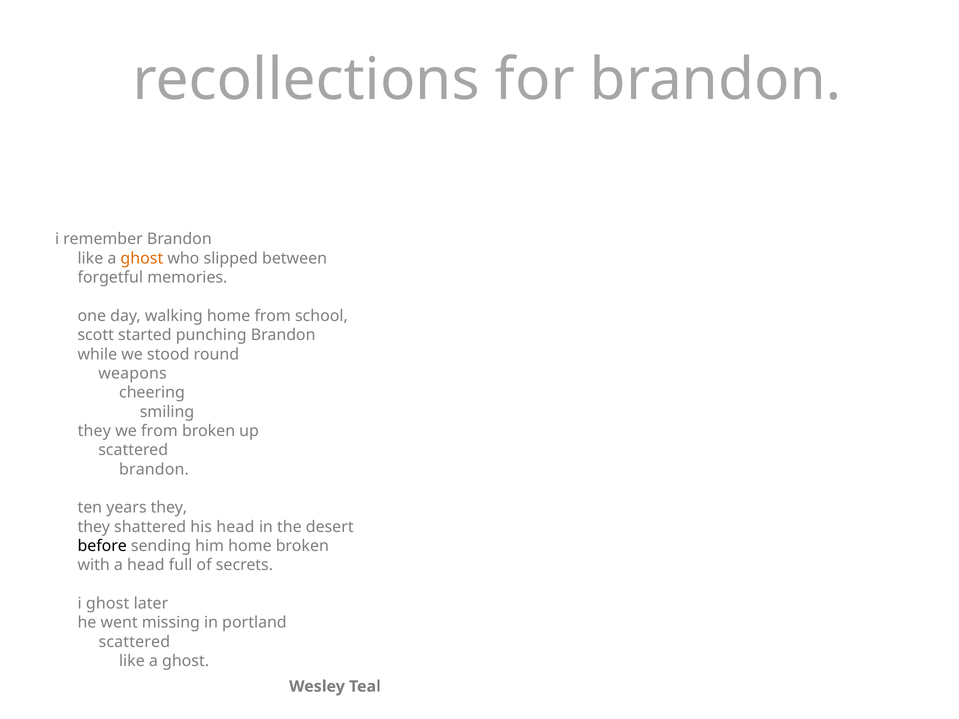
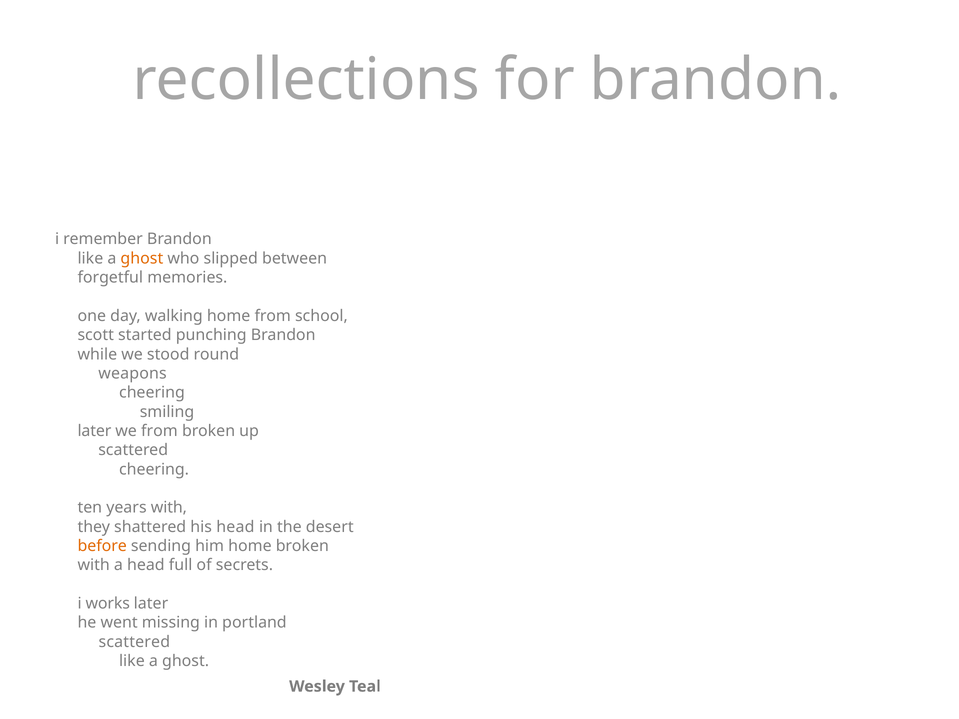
they: they -> later (94, 431)
brandon: brandon -> cheering (154, 469)
years they: they -> with (169, 508)
before colour: black -> orange (102, 546)
i ghost: ghost -> works (108, 604)
